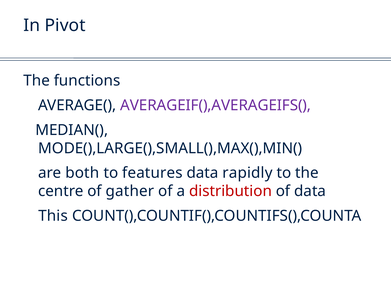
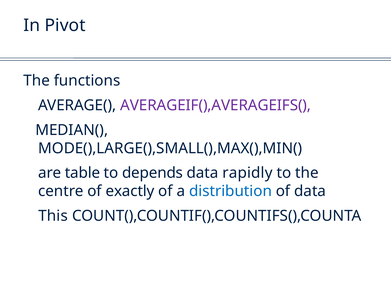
both: both -> table (82, 173)
features: features -> depends (153, 173)
gather: gather -> exactly (130, 191)
distribution colour: red -> blue (230, 191)
